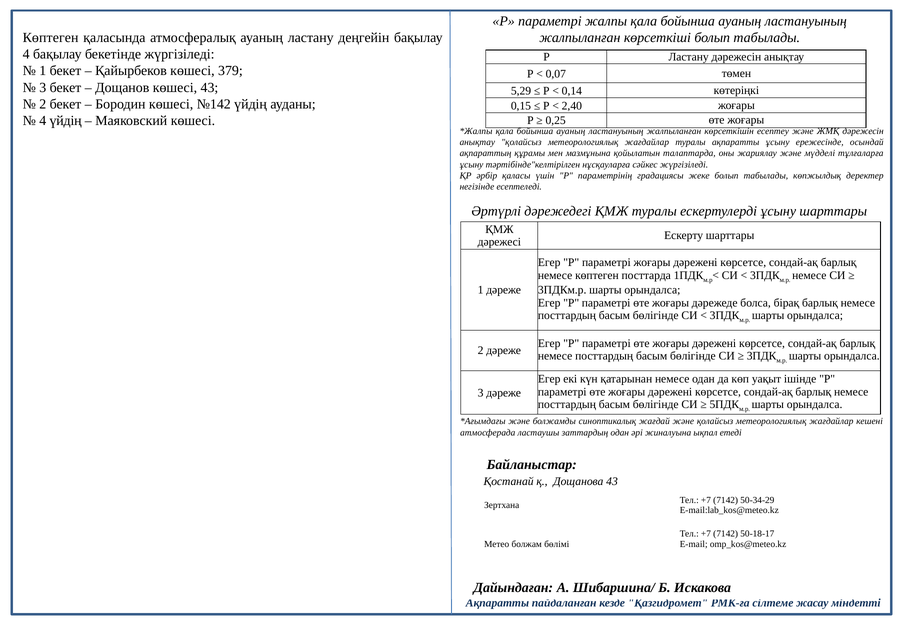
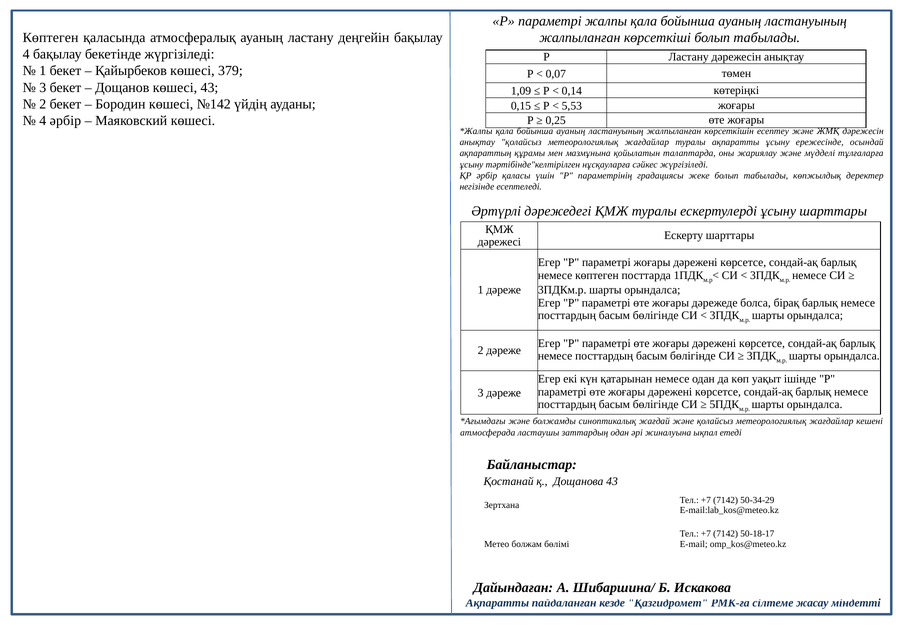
5,29: 5,29 -> 1,09 (521, 91)
2,40: 2,40 -> 5,53 (572, 106)
4 үйдің: үйдің -> әрбір (65, 121)
